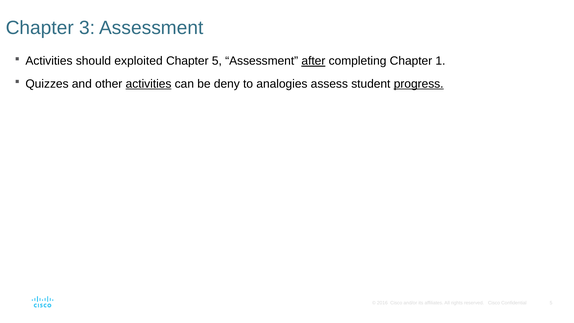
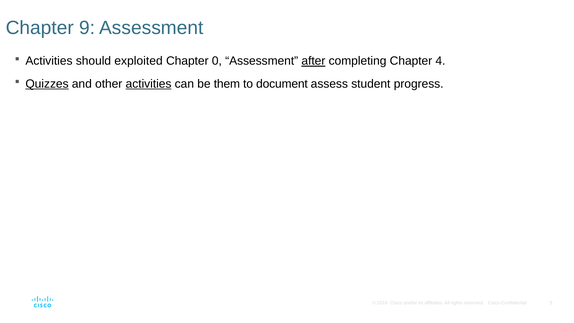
3: 3 -> 9 (87, 28)
Chapter 5: 5 -> 0 (217, 61)
1: 1 -> 4 (440, 61)
Quizzes underline: none -> present (47, 84)
deny: deny -> them (227, 84)
analogies: analogies -> document (282, 84)
progress underline: present -> none (419, 84)
